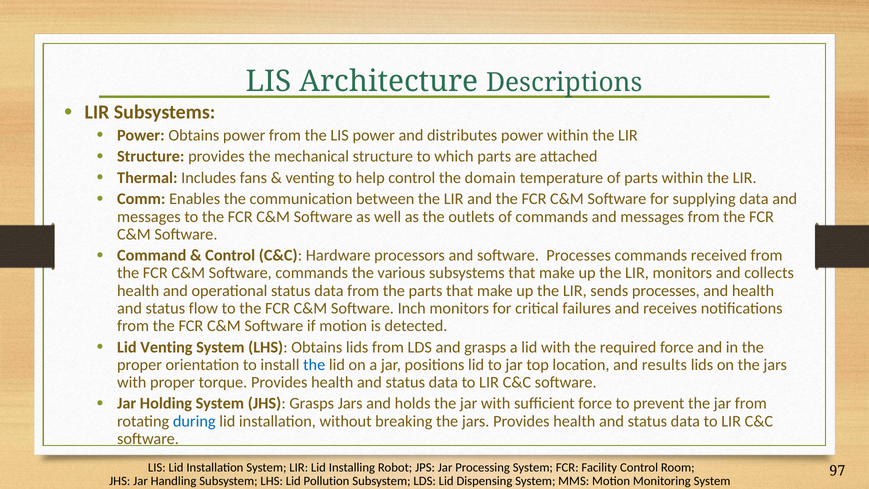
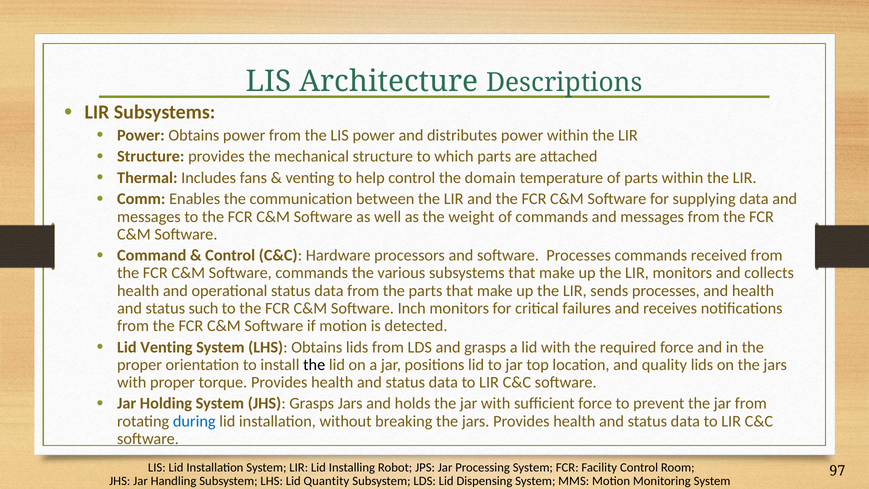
outlets: outlets -> weight (471, 217)
flow: flow -> such (203, 308)
the colour: blue -> black (314, 365)
results: results -> quality (664, 365)
Pollution: Pollution -> Quantity (326, 481)
